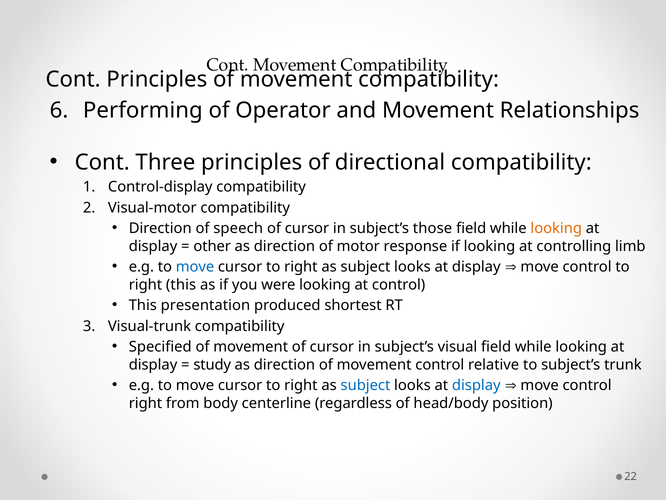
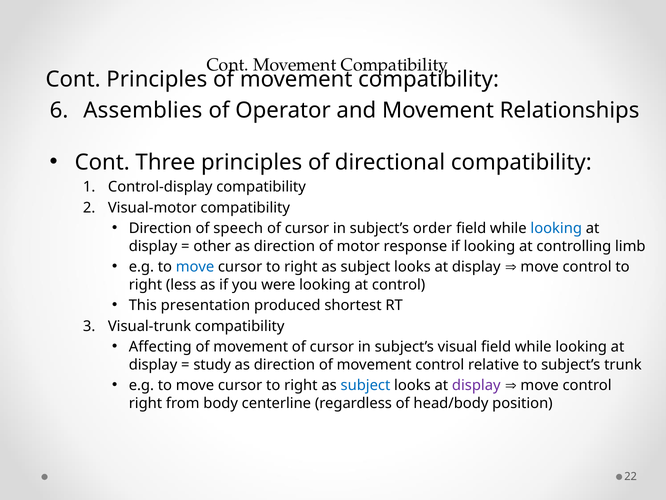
Performing: Performing -> Assemblies (143, 110)
those: those -> order (432, 228)
looking colour: orange -> blue (556, 228)
right this: this -> less (181, 284)
Specified: Specified -> Affecting (160, 347)
display colour: blue -> purple (476, 385)
